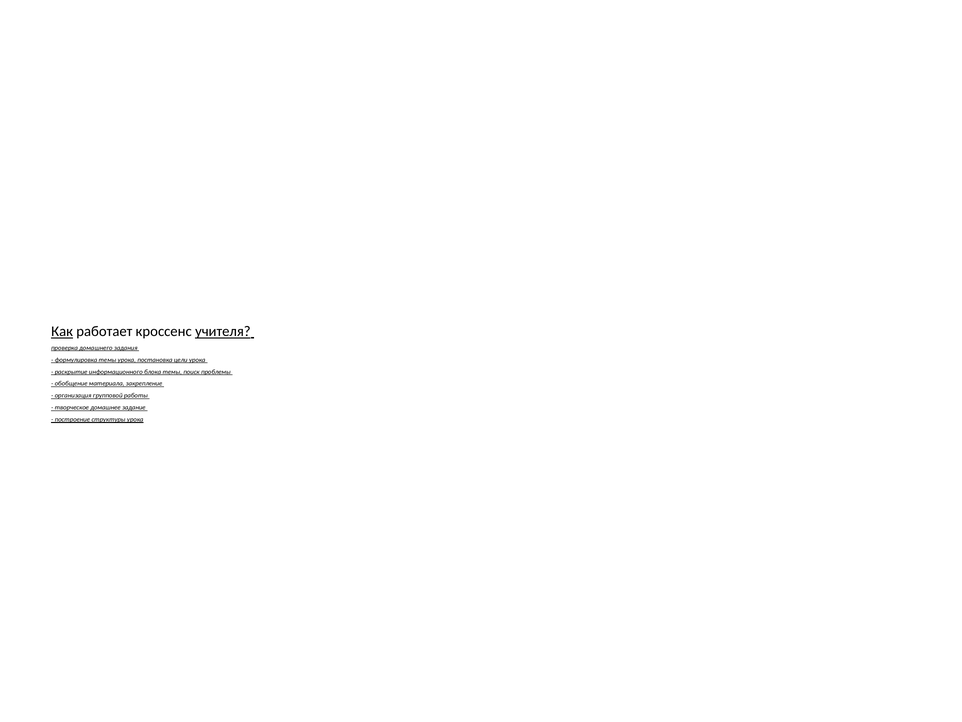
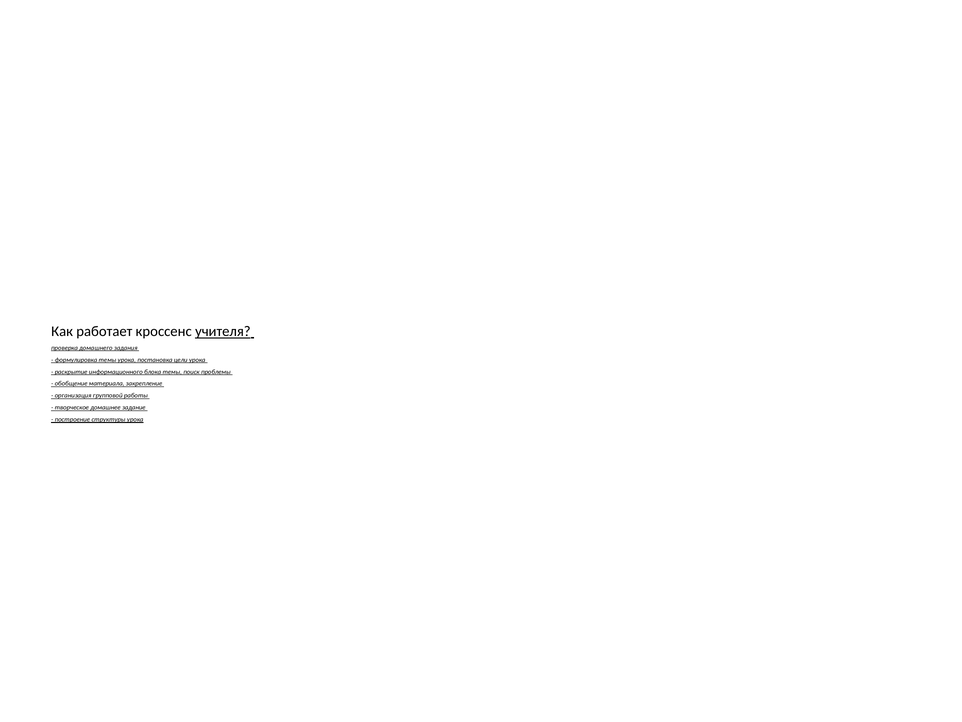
Как underline: present -> none (62, 331)
